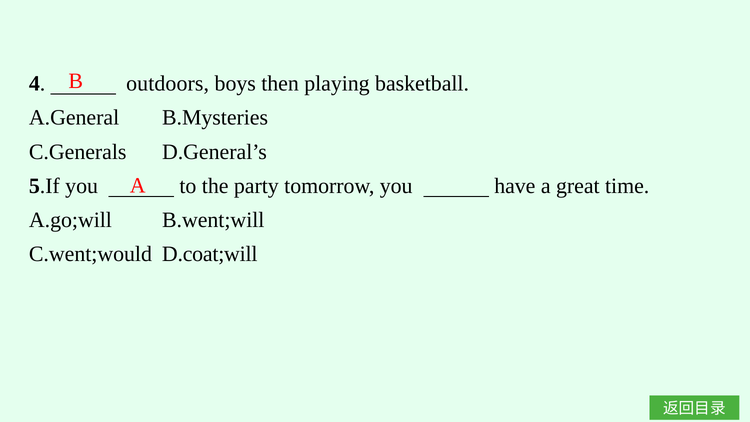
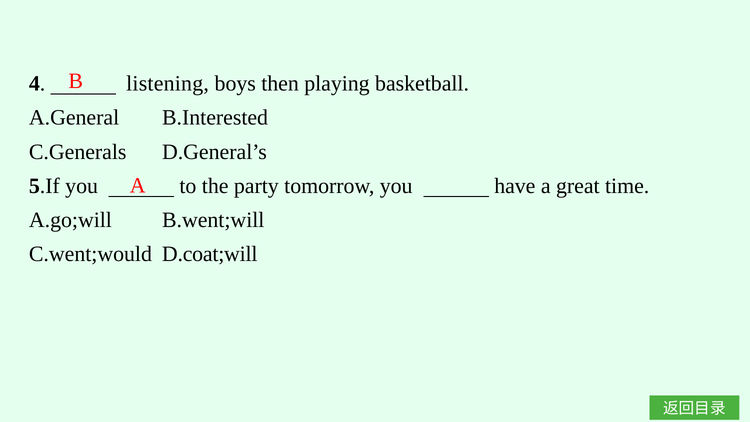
outdoors: outdoors -> listening (168, 84)
B.Mysteries: B.Mysteries -> B.Interested (215, 118)
